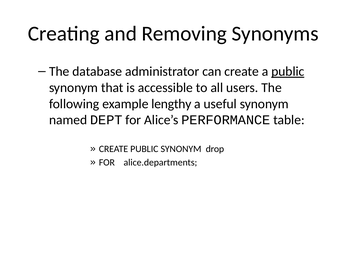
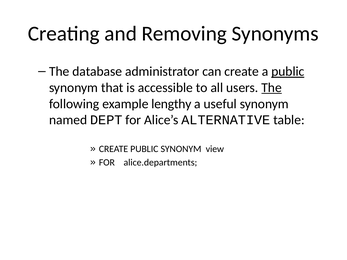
The underline: none -> present (272, 88)
PERFORMANCE: PERFORMANCE -> ALTERNATIVE (226, 120)
drop: drop -> view (215, 149)
